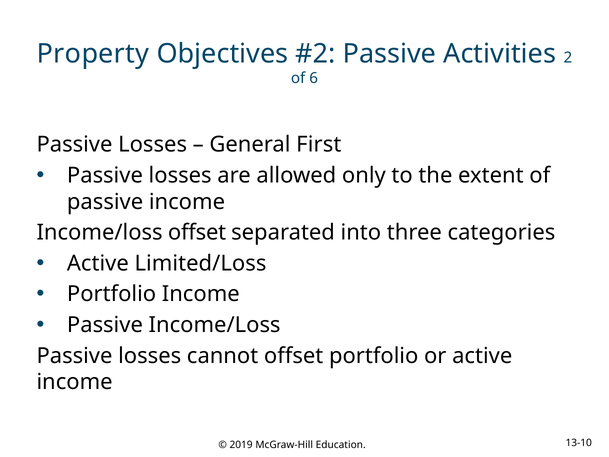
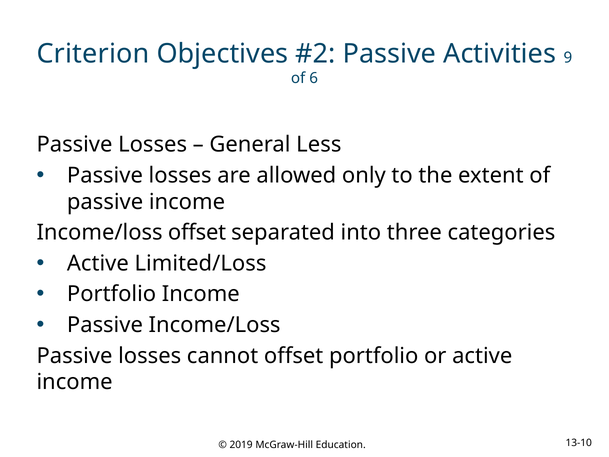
Property: Property -> Criterion (93, 54)
2: 2 -> 9 (568, 57)
First: First -> Less (319, 145)
